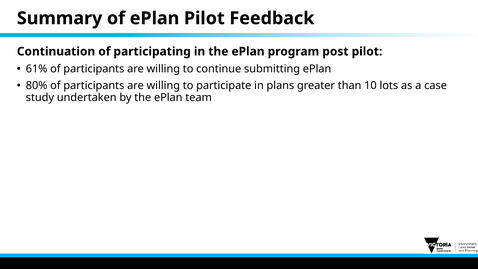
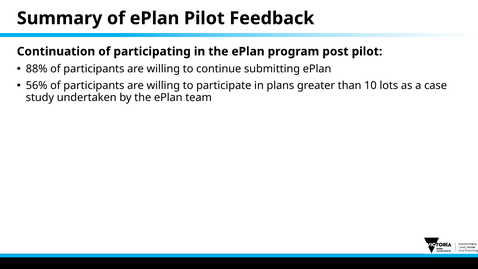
61%: 61% -> 88% (37, 69)
80%: 80% -> 56% (37, 86)
